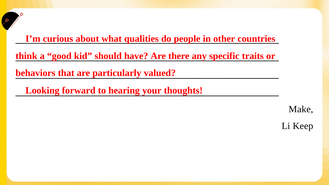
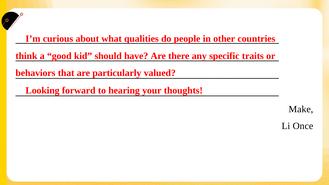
Keep: Keep -> Once (303, 126)
